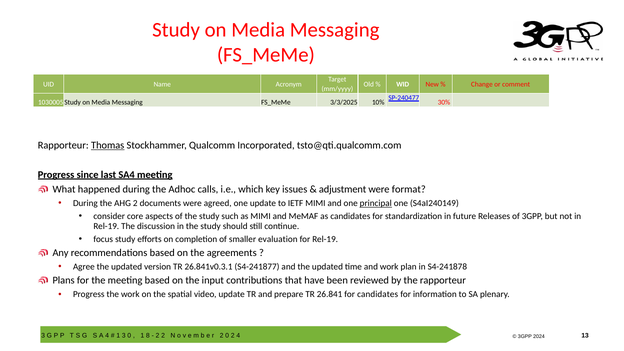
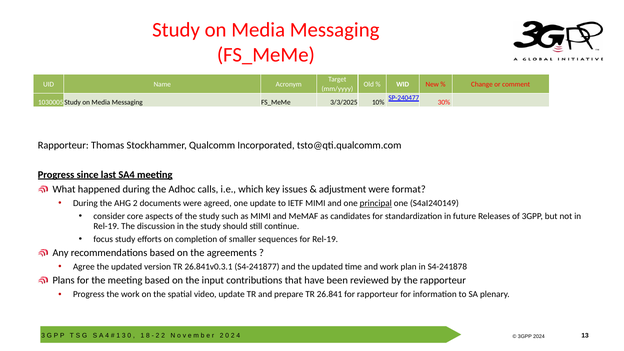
Thomas underline: present -> none (108, 145)
evaluation: evaluation -> sequences (278, 239)
for candidates: candidates -> rapporteur (378, 294)
